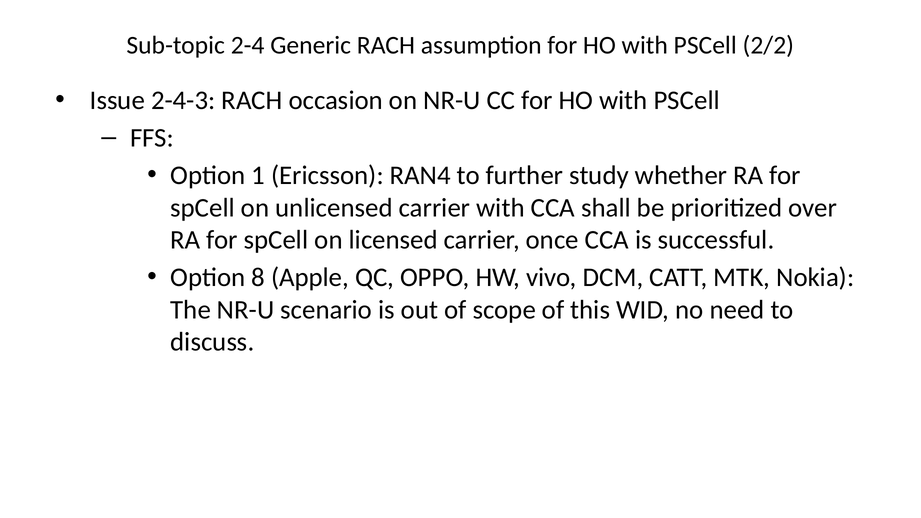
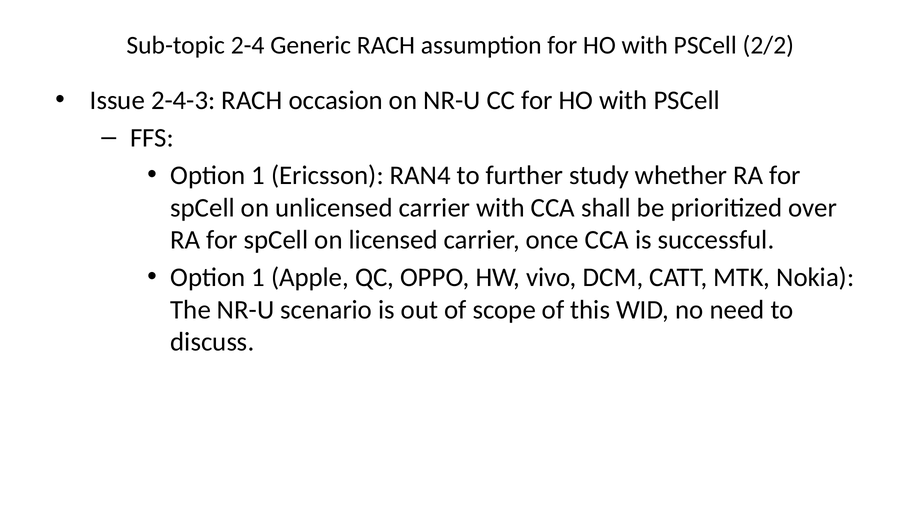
8: 8 -> 1 (258, 278)
